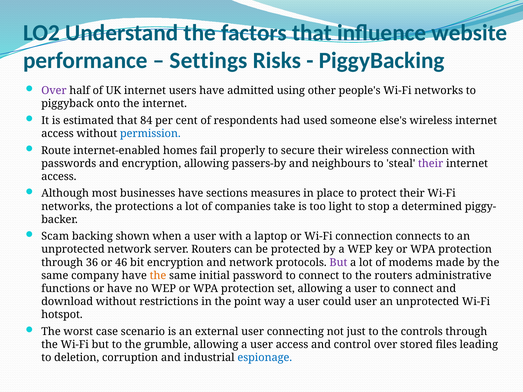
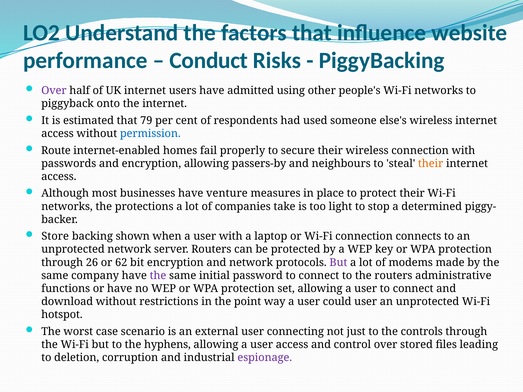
Settings: Settings -> Conduct (209, 61)
84: 84 -> 79 (146, 121)
their colour: purple -> orange (431, 164)
sections: sections -> venture (227, 193)
Scam: Scam -> Store (55, 236)
36: 36 -> 26 (92, 263)
46: 46 -> 62 (121, 263)
the colour: orange -> purple (158, 276)
grumble: grumble -> hyphens (167, 345)
espionage colour: blue -> purple (265, 358)
